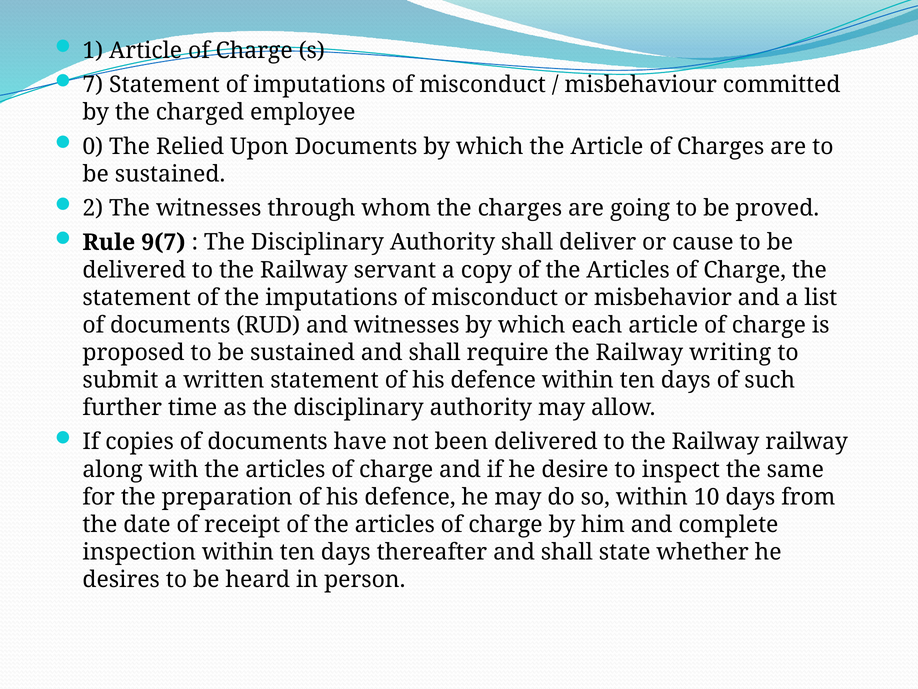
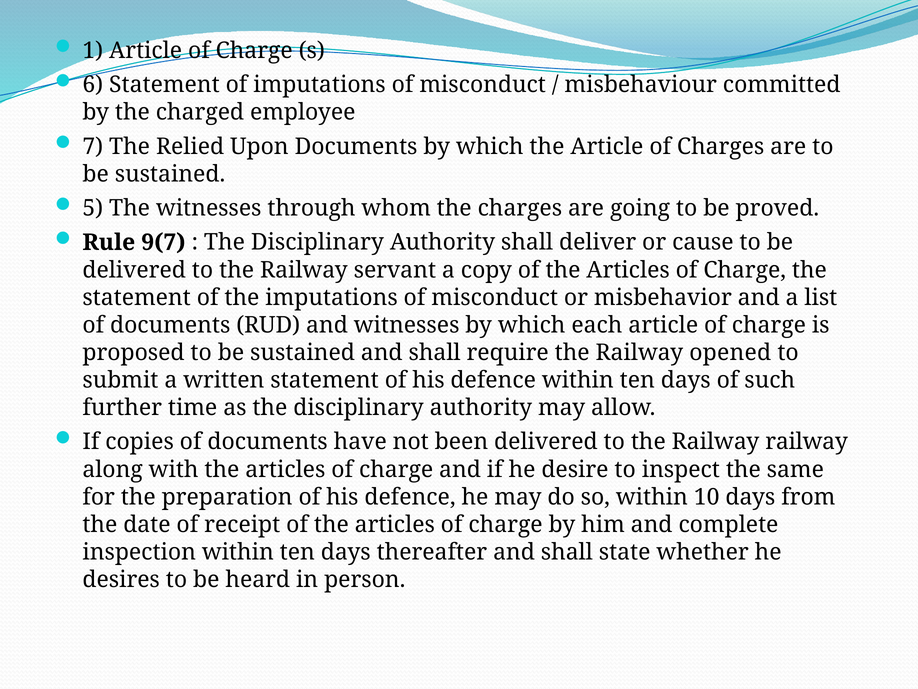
7: 7 -> 6 (93, 85)
0: 0 -> 7 (93, 146)
2: 2 -> 5 (93, 208)
writing: writing -> opened (730, 352)
